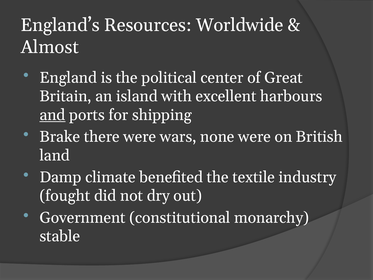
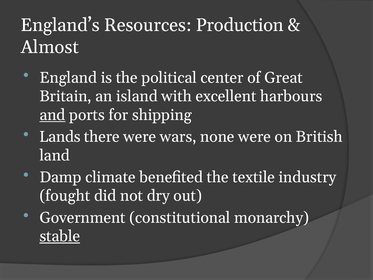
Worldwide: Worldwide -> Production (240, 25)
Brake: Brake -> Lands (60, 137)
stable underline: none -> present (60, 236)
